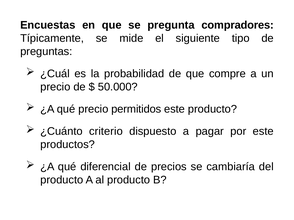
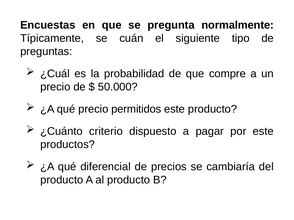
compradores: compradores -> normalmente (238, 25)
mide: mide -> cuán (131, 38)
